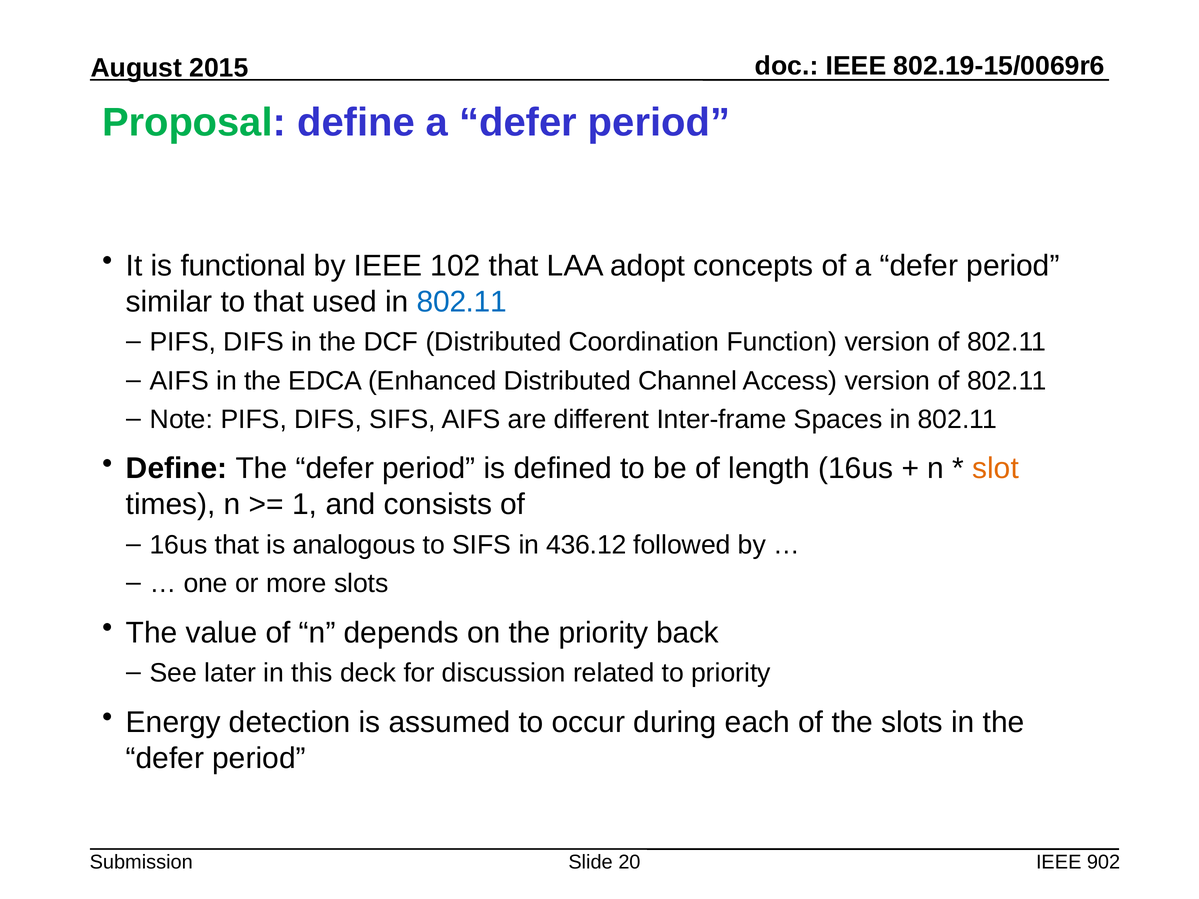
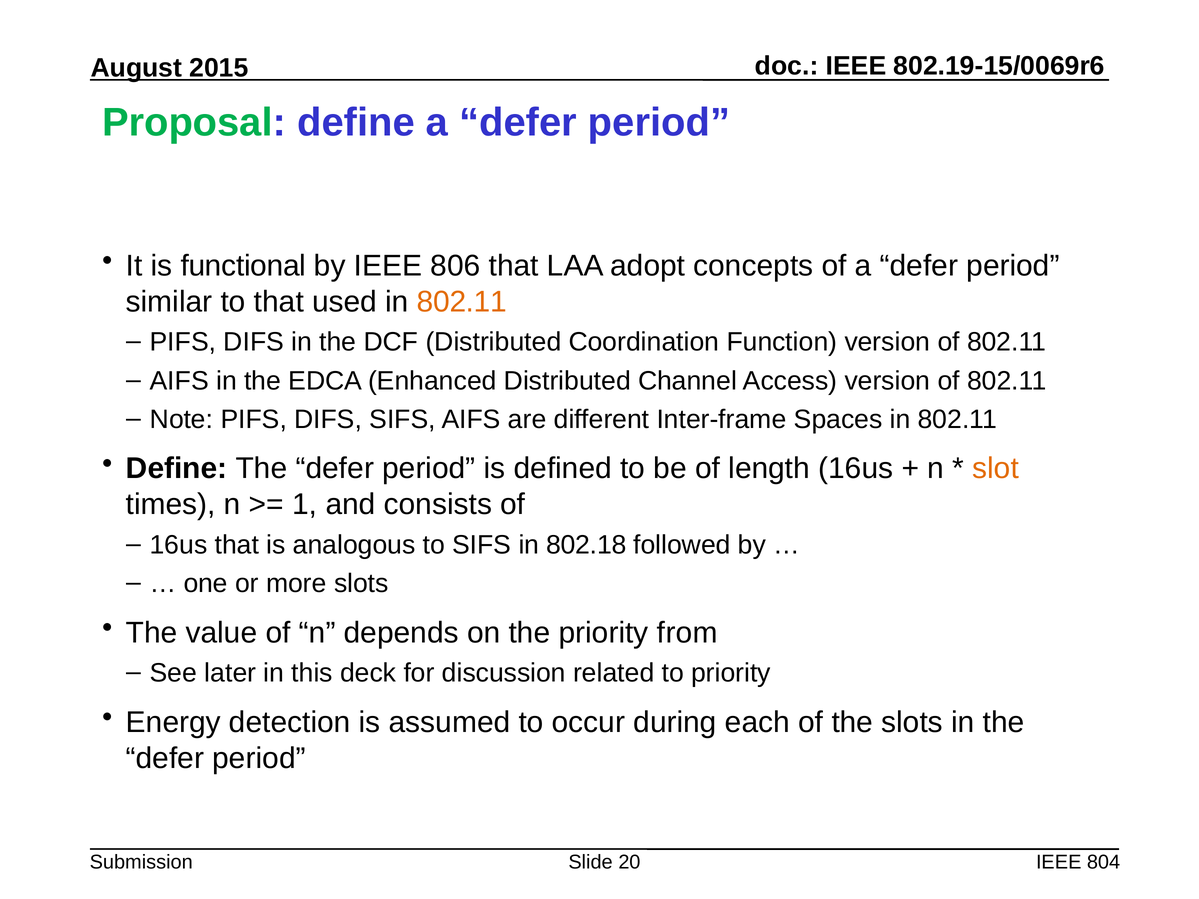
102: 102 -> 806 (455, 266)
802.11 colour: blue -> orange (462, 302)
436.12: 436.12 -> 802.18 (586, 545)
back: back -> from (687, 633)
902: 902 -> 804 (1104, 862)
